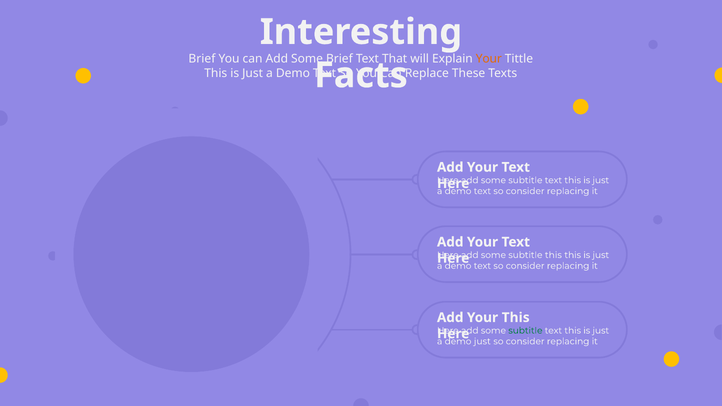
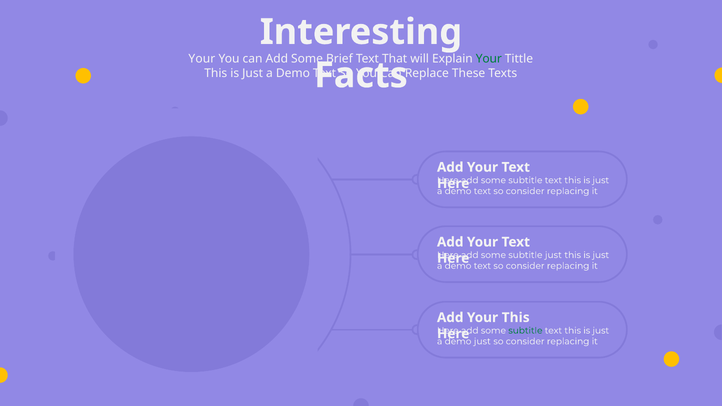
Brief: Brief -> Your (202, 59)
Your colour: orange -> green (489, 59)
subtitle this: this -> just (553, 255)
